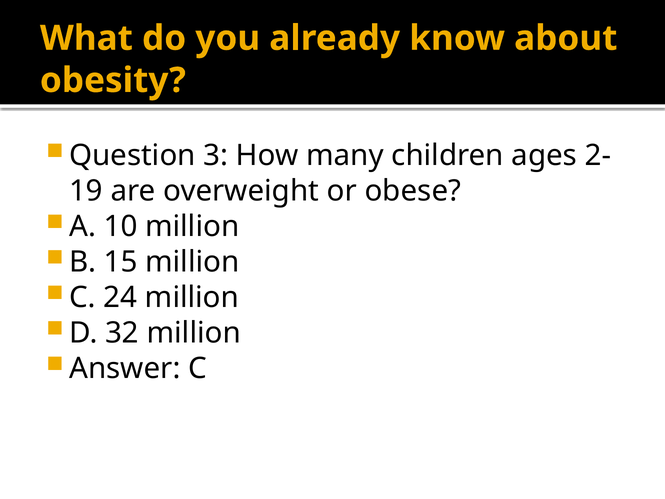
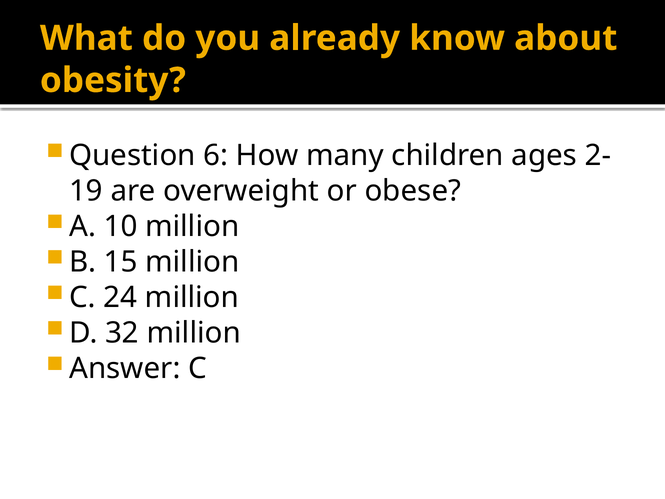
3: 3 -> 6 (216, 156)
